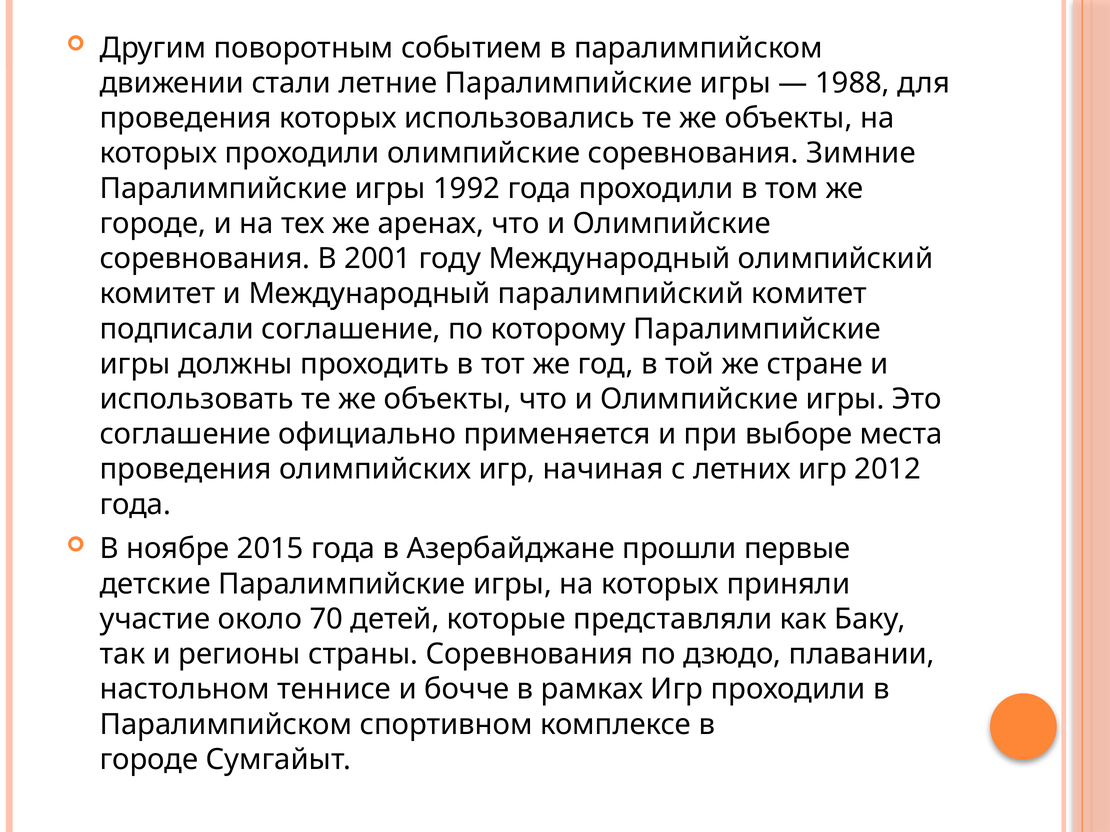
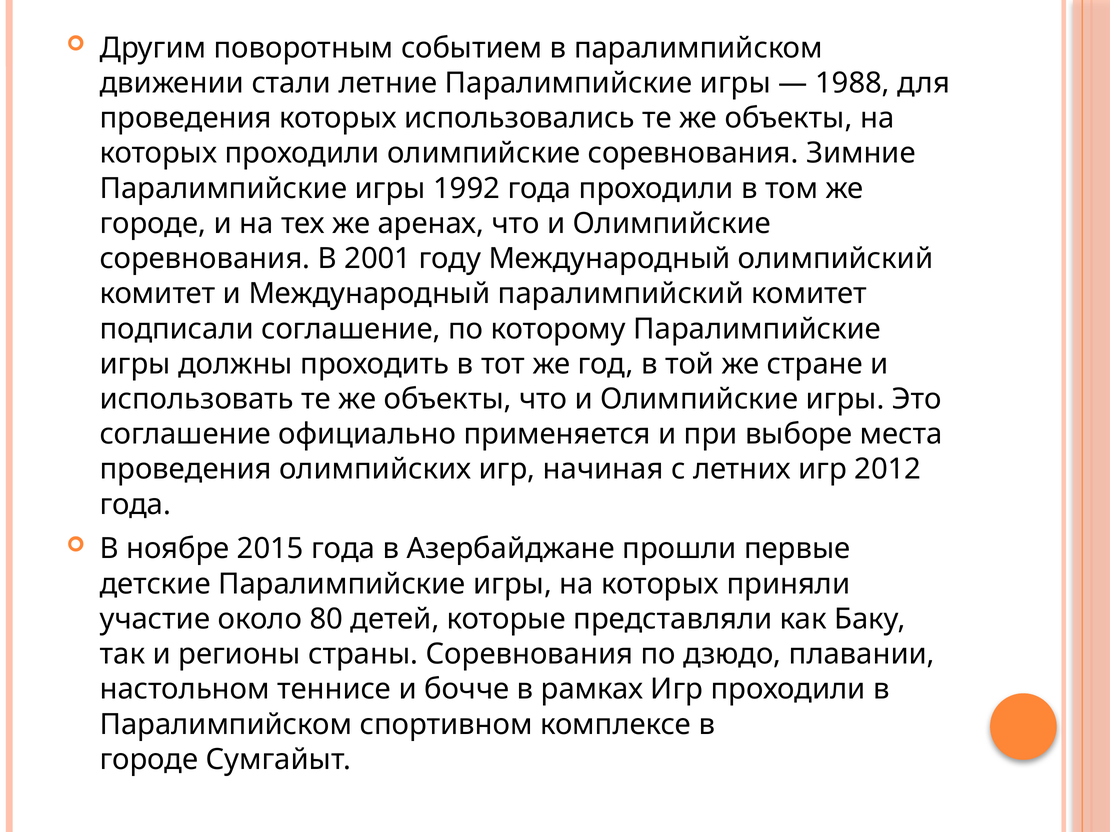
70: 70 -> 80 (326, 619)
